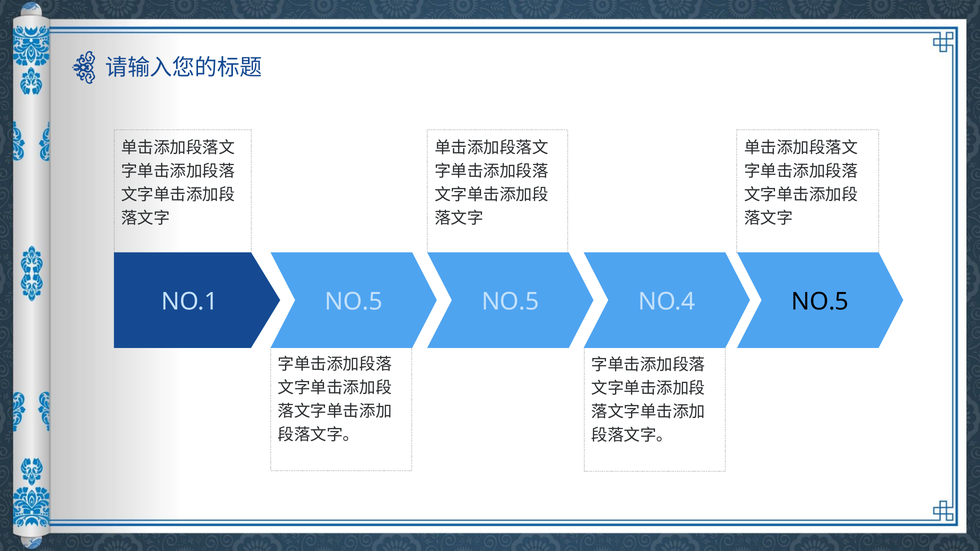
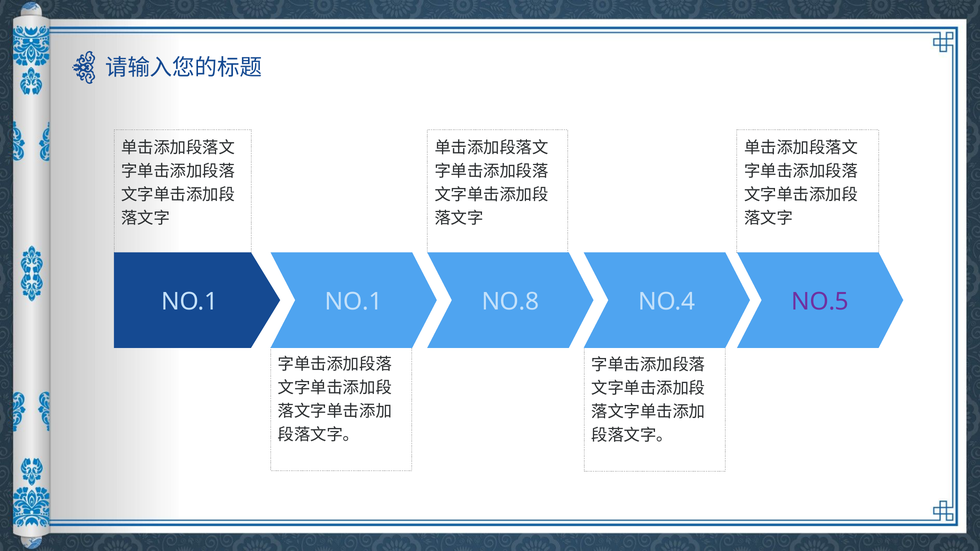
NO.5: NO.5 -> NO.1 (354, 302)
NO.1 NO.5: NO.5 -> NO.8 (510, 302)
NO.5 colour: black -> purple (820, 302)
